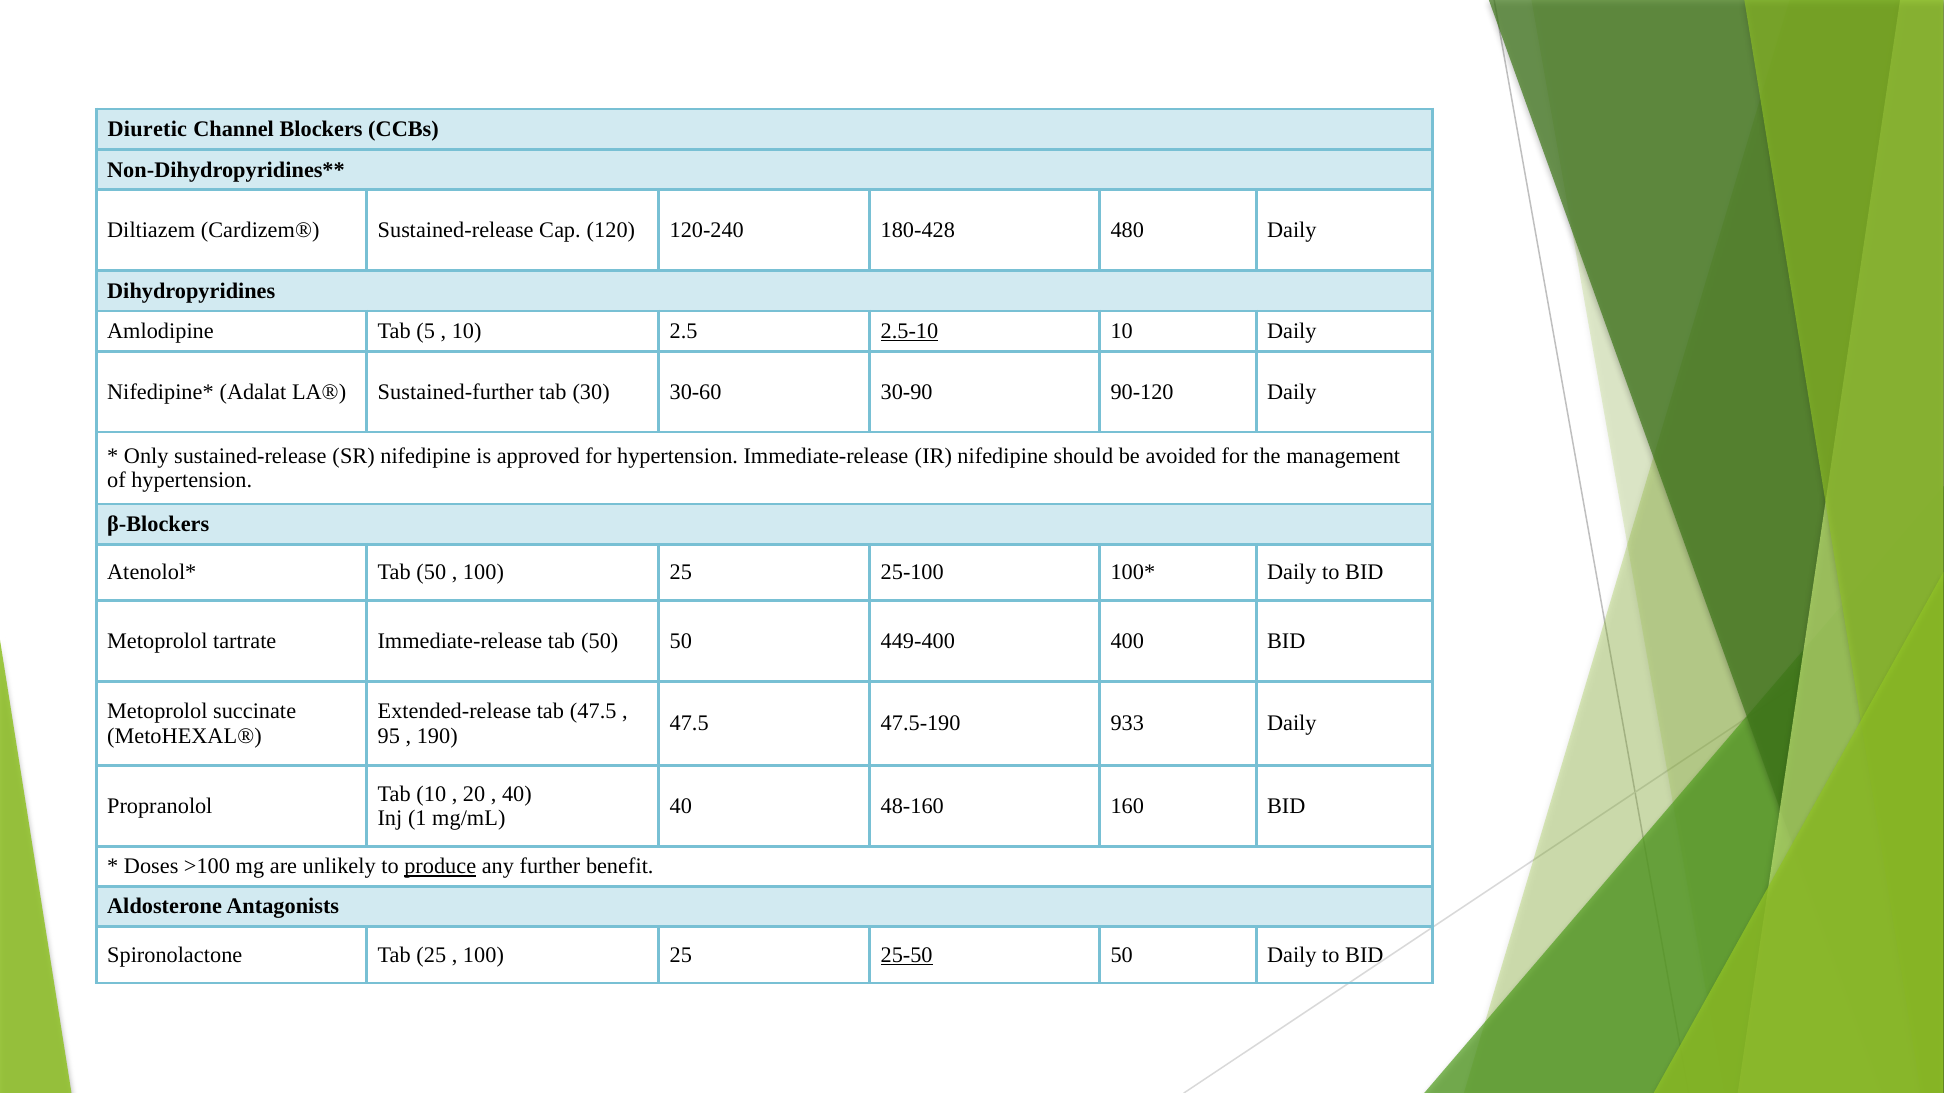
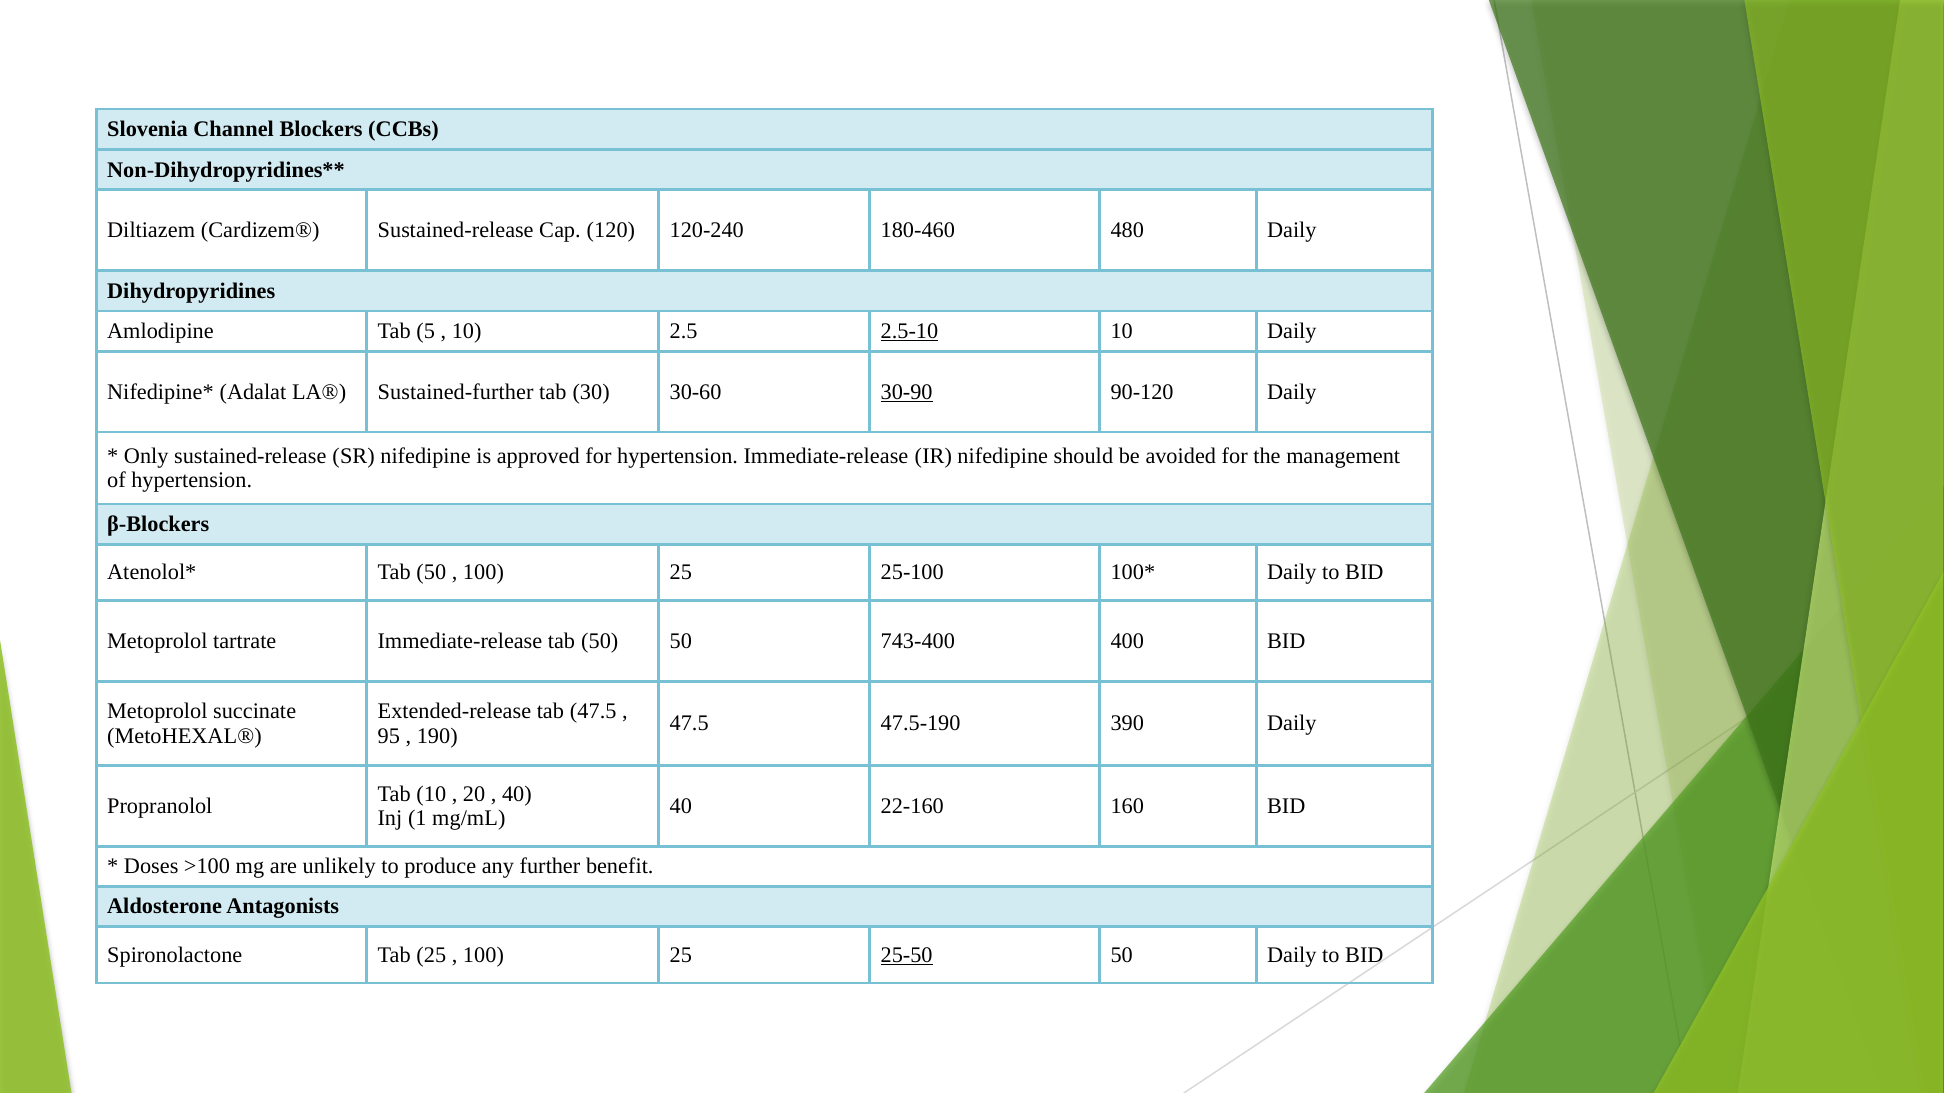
Diuretic: Diuretic -> Slovenia (147, 129)
180-428: 180-428 -> 180-460 (918, 230)
30-90 underline: none -> present (907, 392)
449-400: 449-400 -> 743-400 (918, 641)
933: 933 -> 390 (1127, 724)
48-160: 48-160 -> 22-160 (912, 807)
produce underline: present -> none (440, 867)
